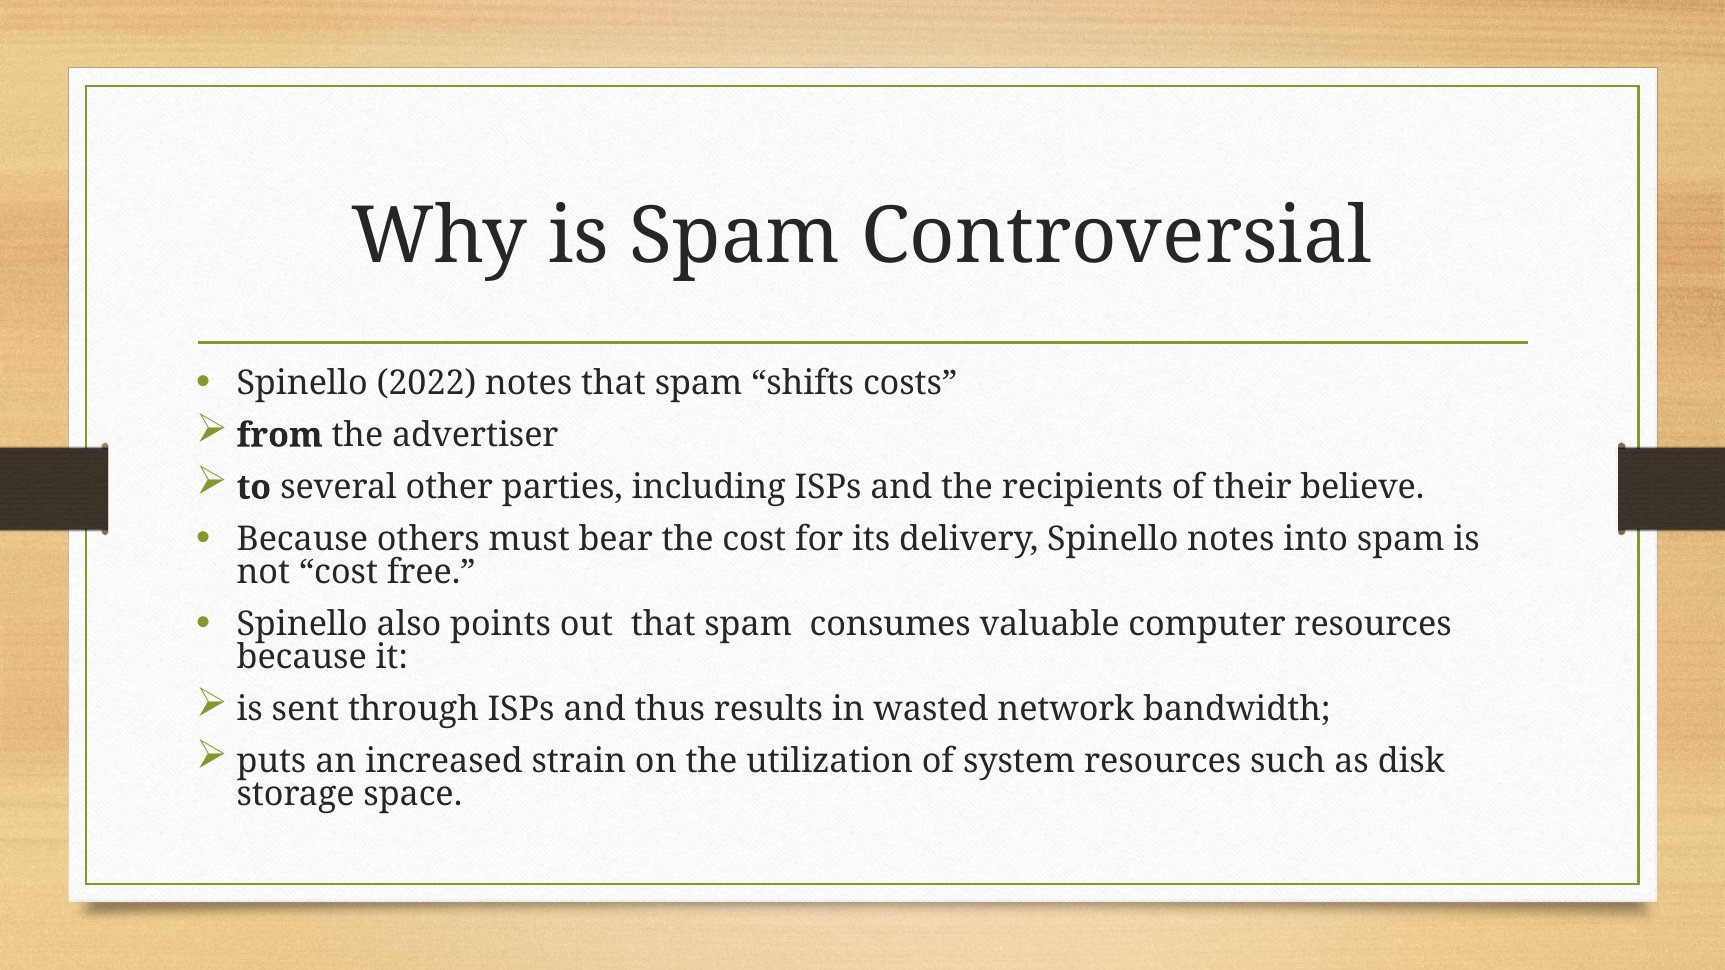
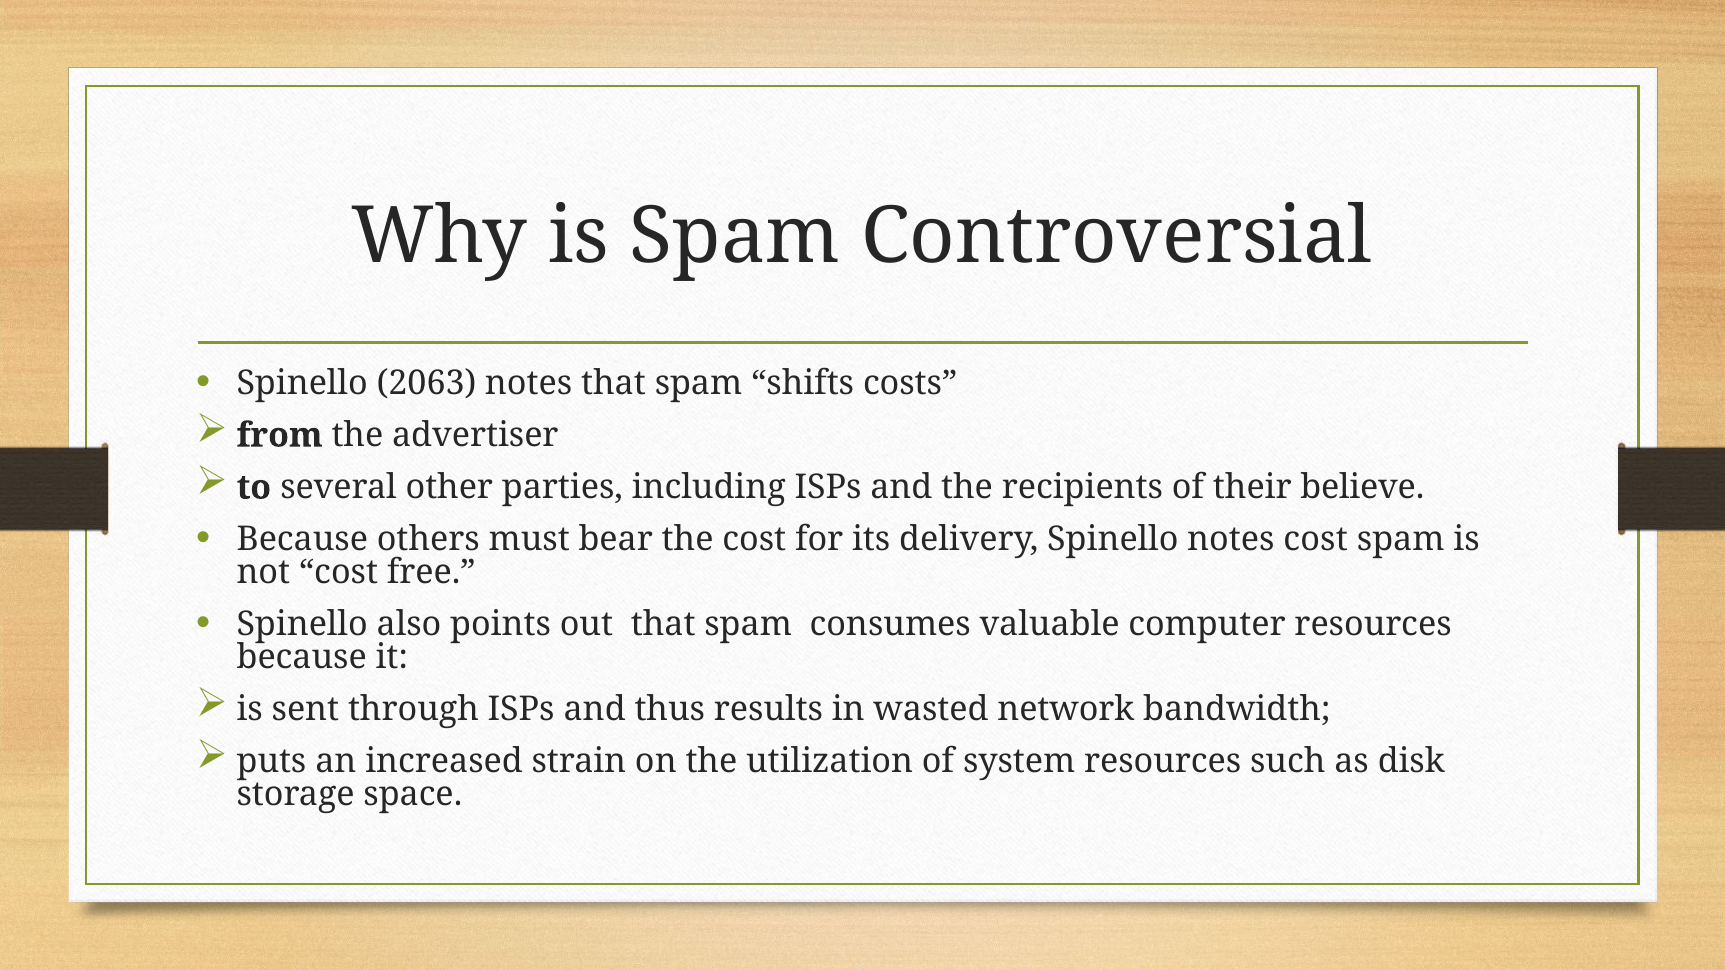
2022: 2022 -> 2063 (427, 383)
notes into: into -> cost (1316, 540)
